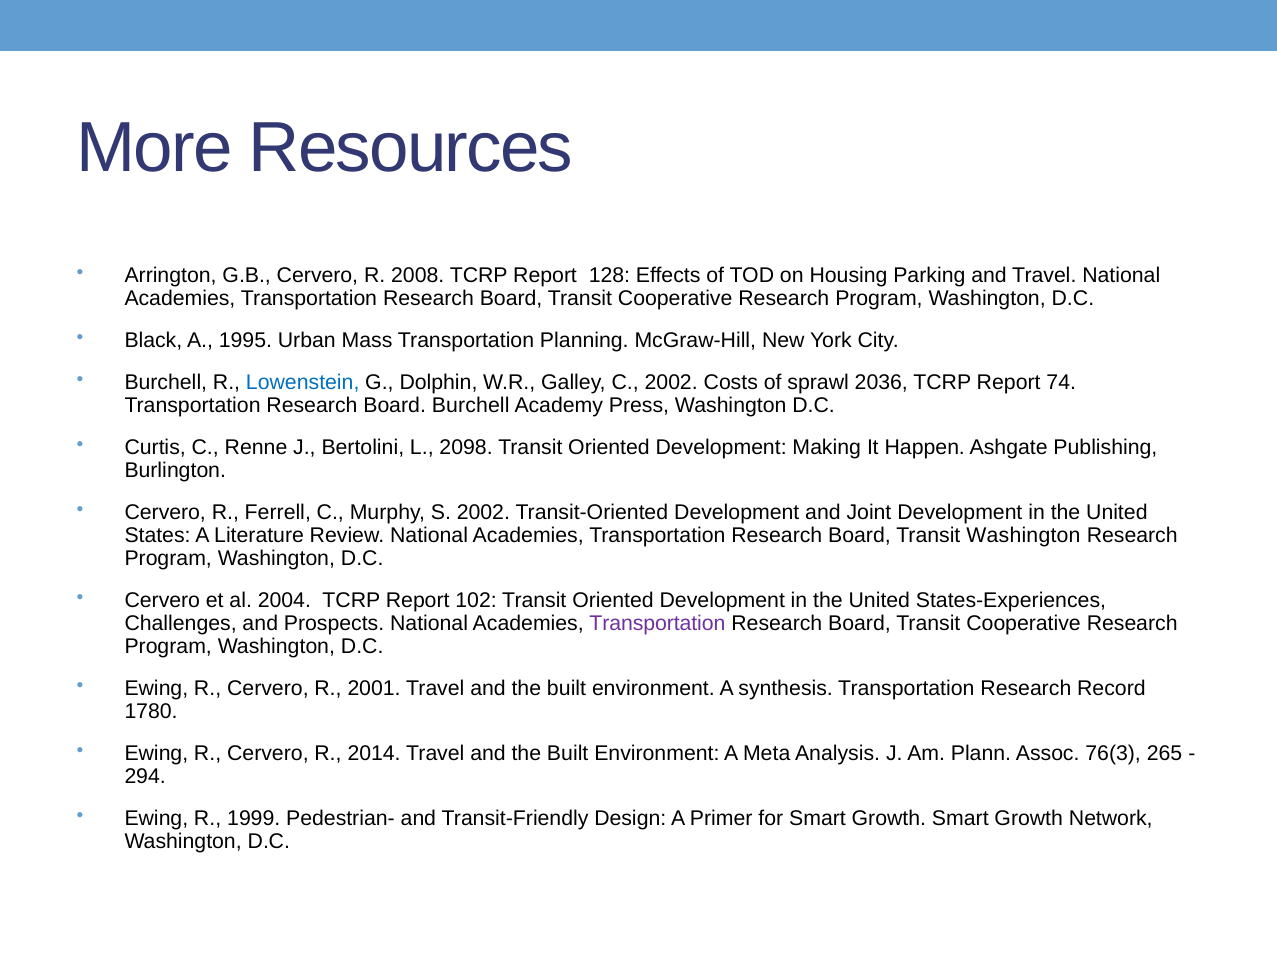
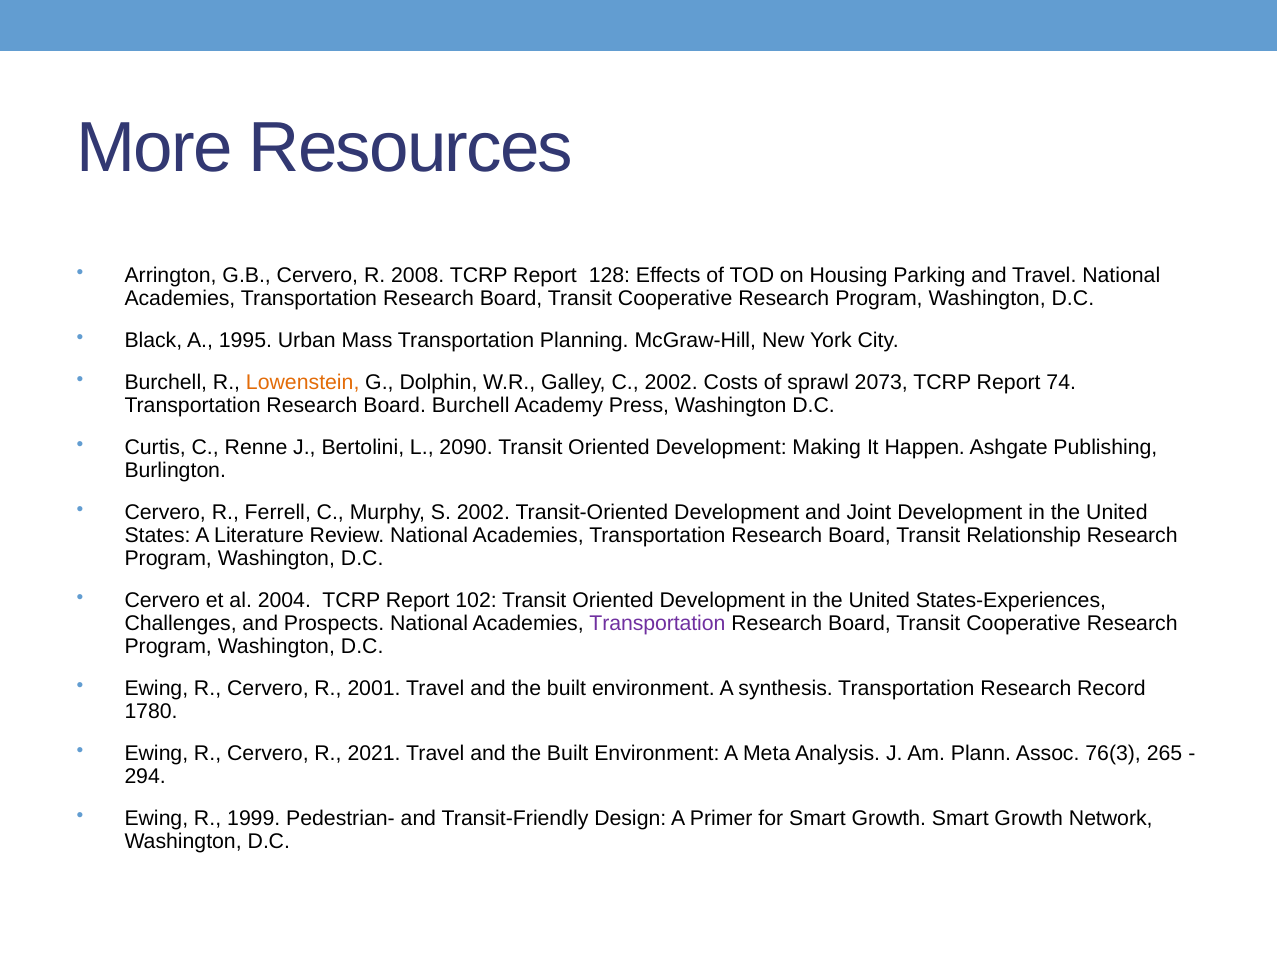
Lowenstein colour: blue -> orange (303, 383)
2036: 2036 -> 2073 (881, 383)
2098: 2098 -> 2090 (466, 448)
Transit Washington: Washington -> Relationship (1024, 536)
2014: 2014 -> 2021 (374, 754)
